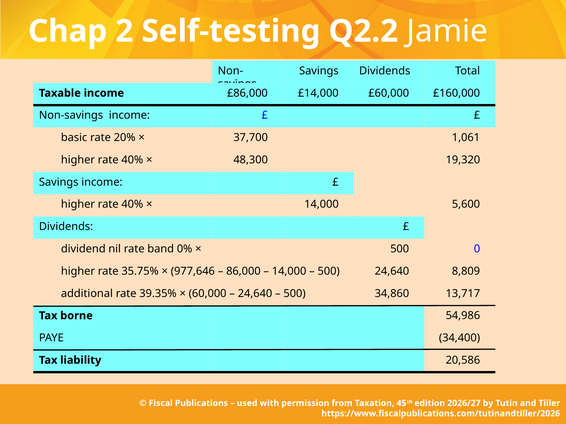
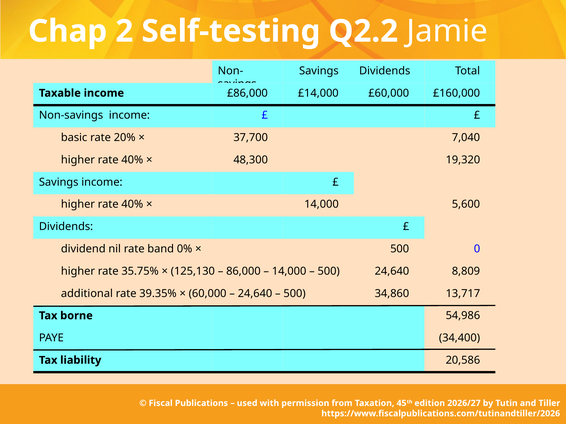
1,061: 1,061 -> 7,040 (466, 138)
977,646: 977,646 -> 125,130 (193, 271)
